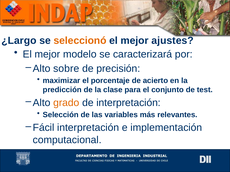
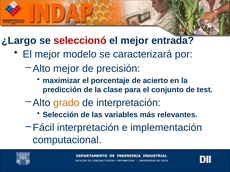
seleccionó colour: orange -> red (80, 41)
ajustes: ajustes -> entrada (173, 41)
Alto sobre: sobre -> mejor (66, 69)
